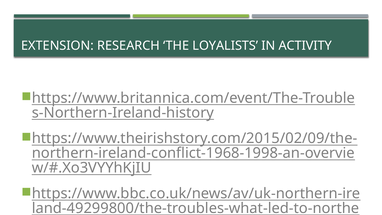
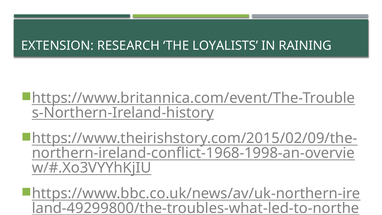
ACTIVITY: ACTIVITY -> RAINING (305, 46)
